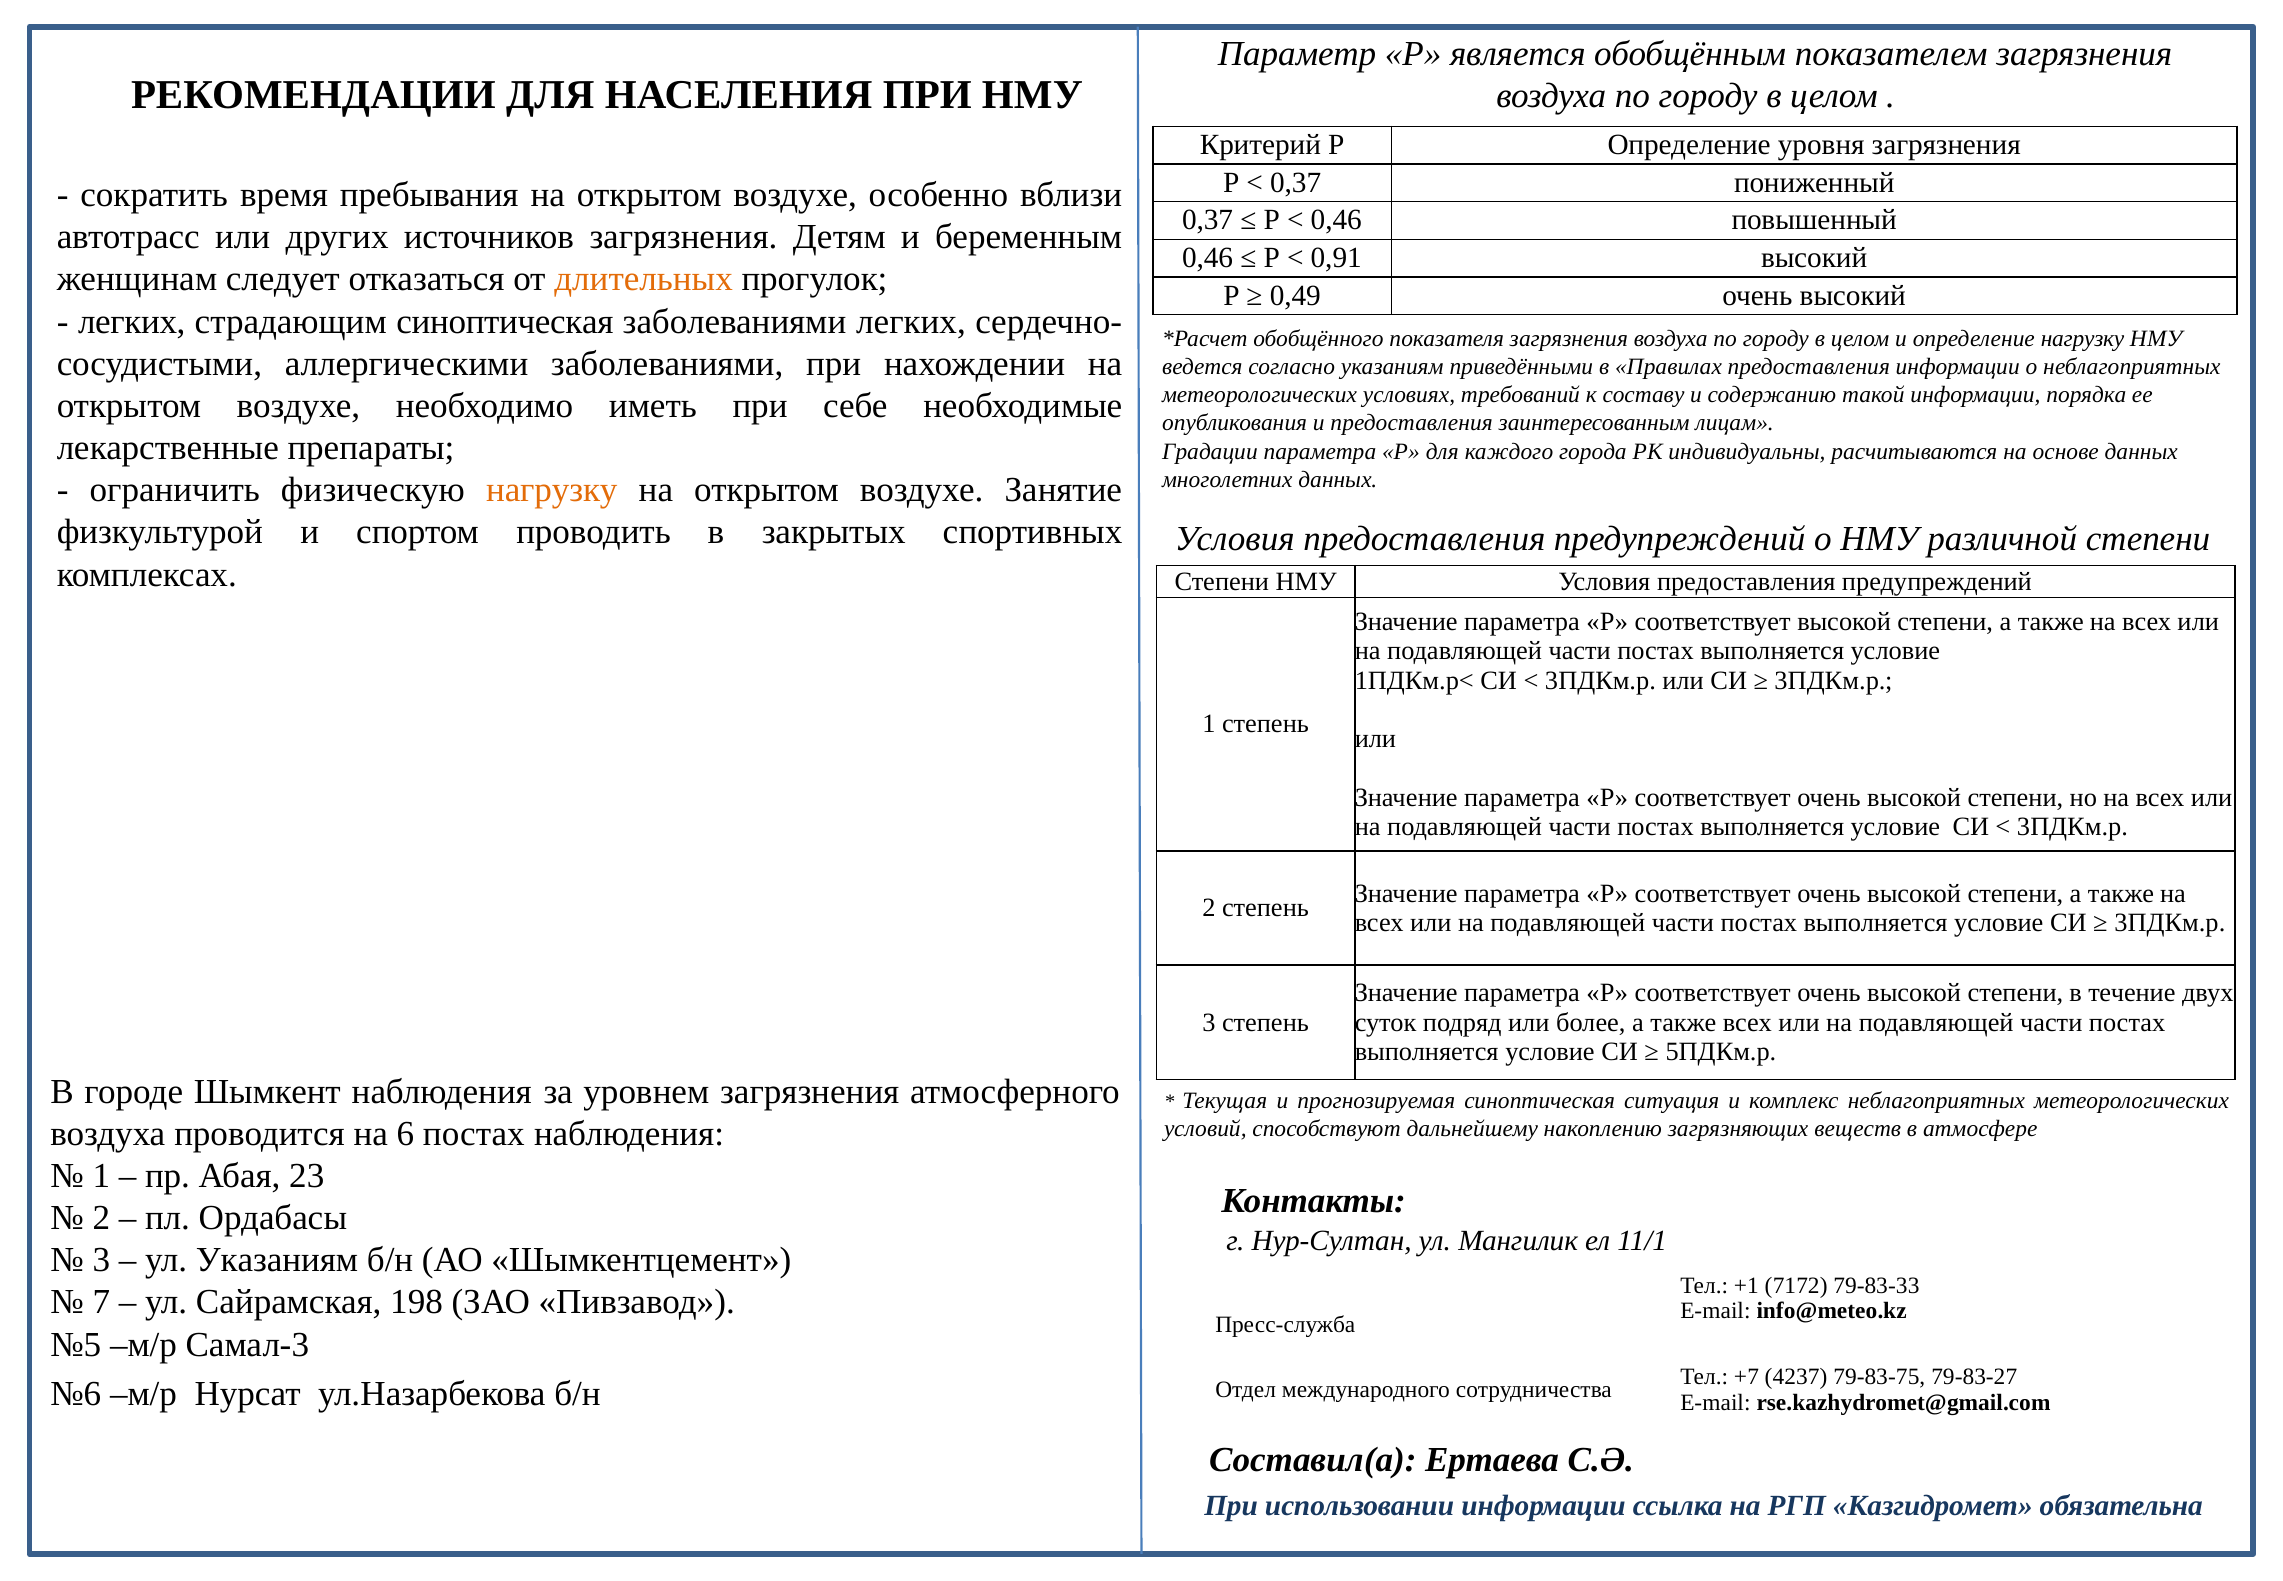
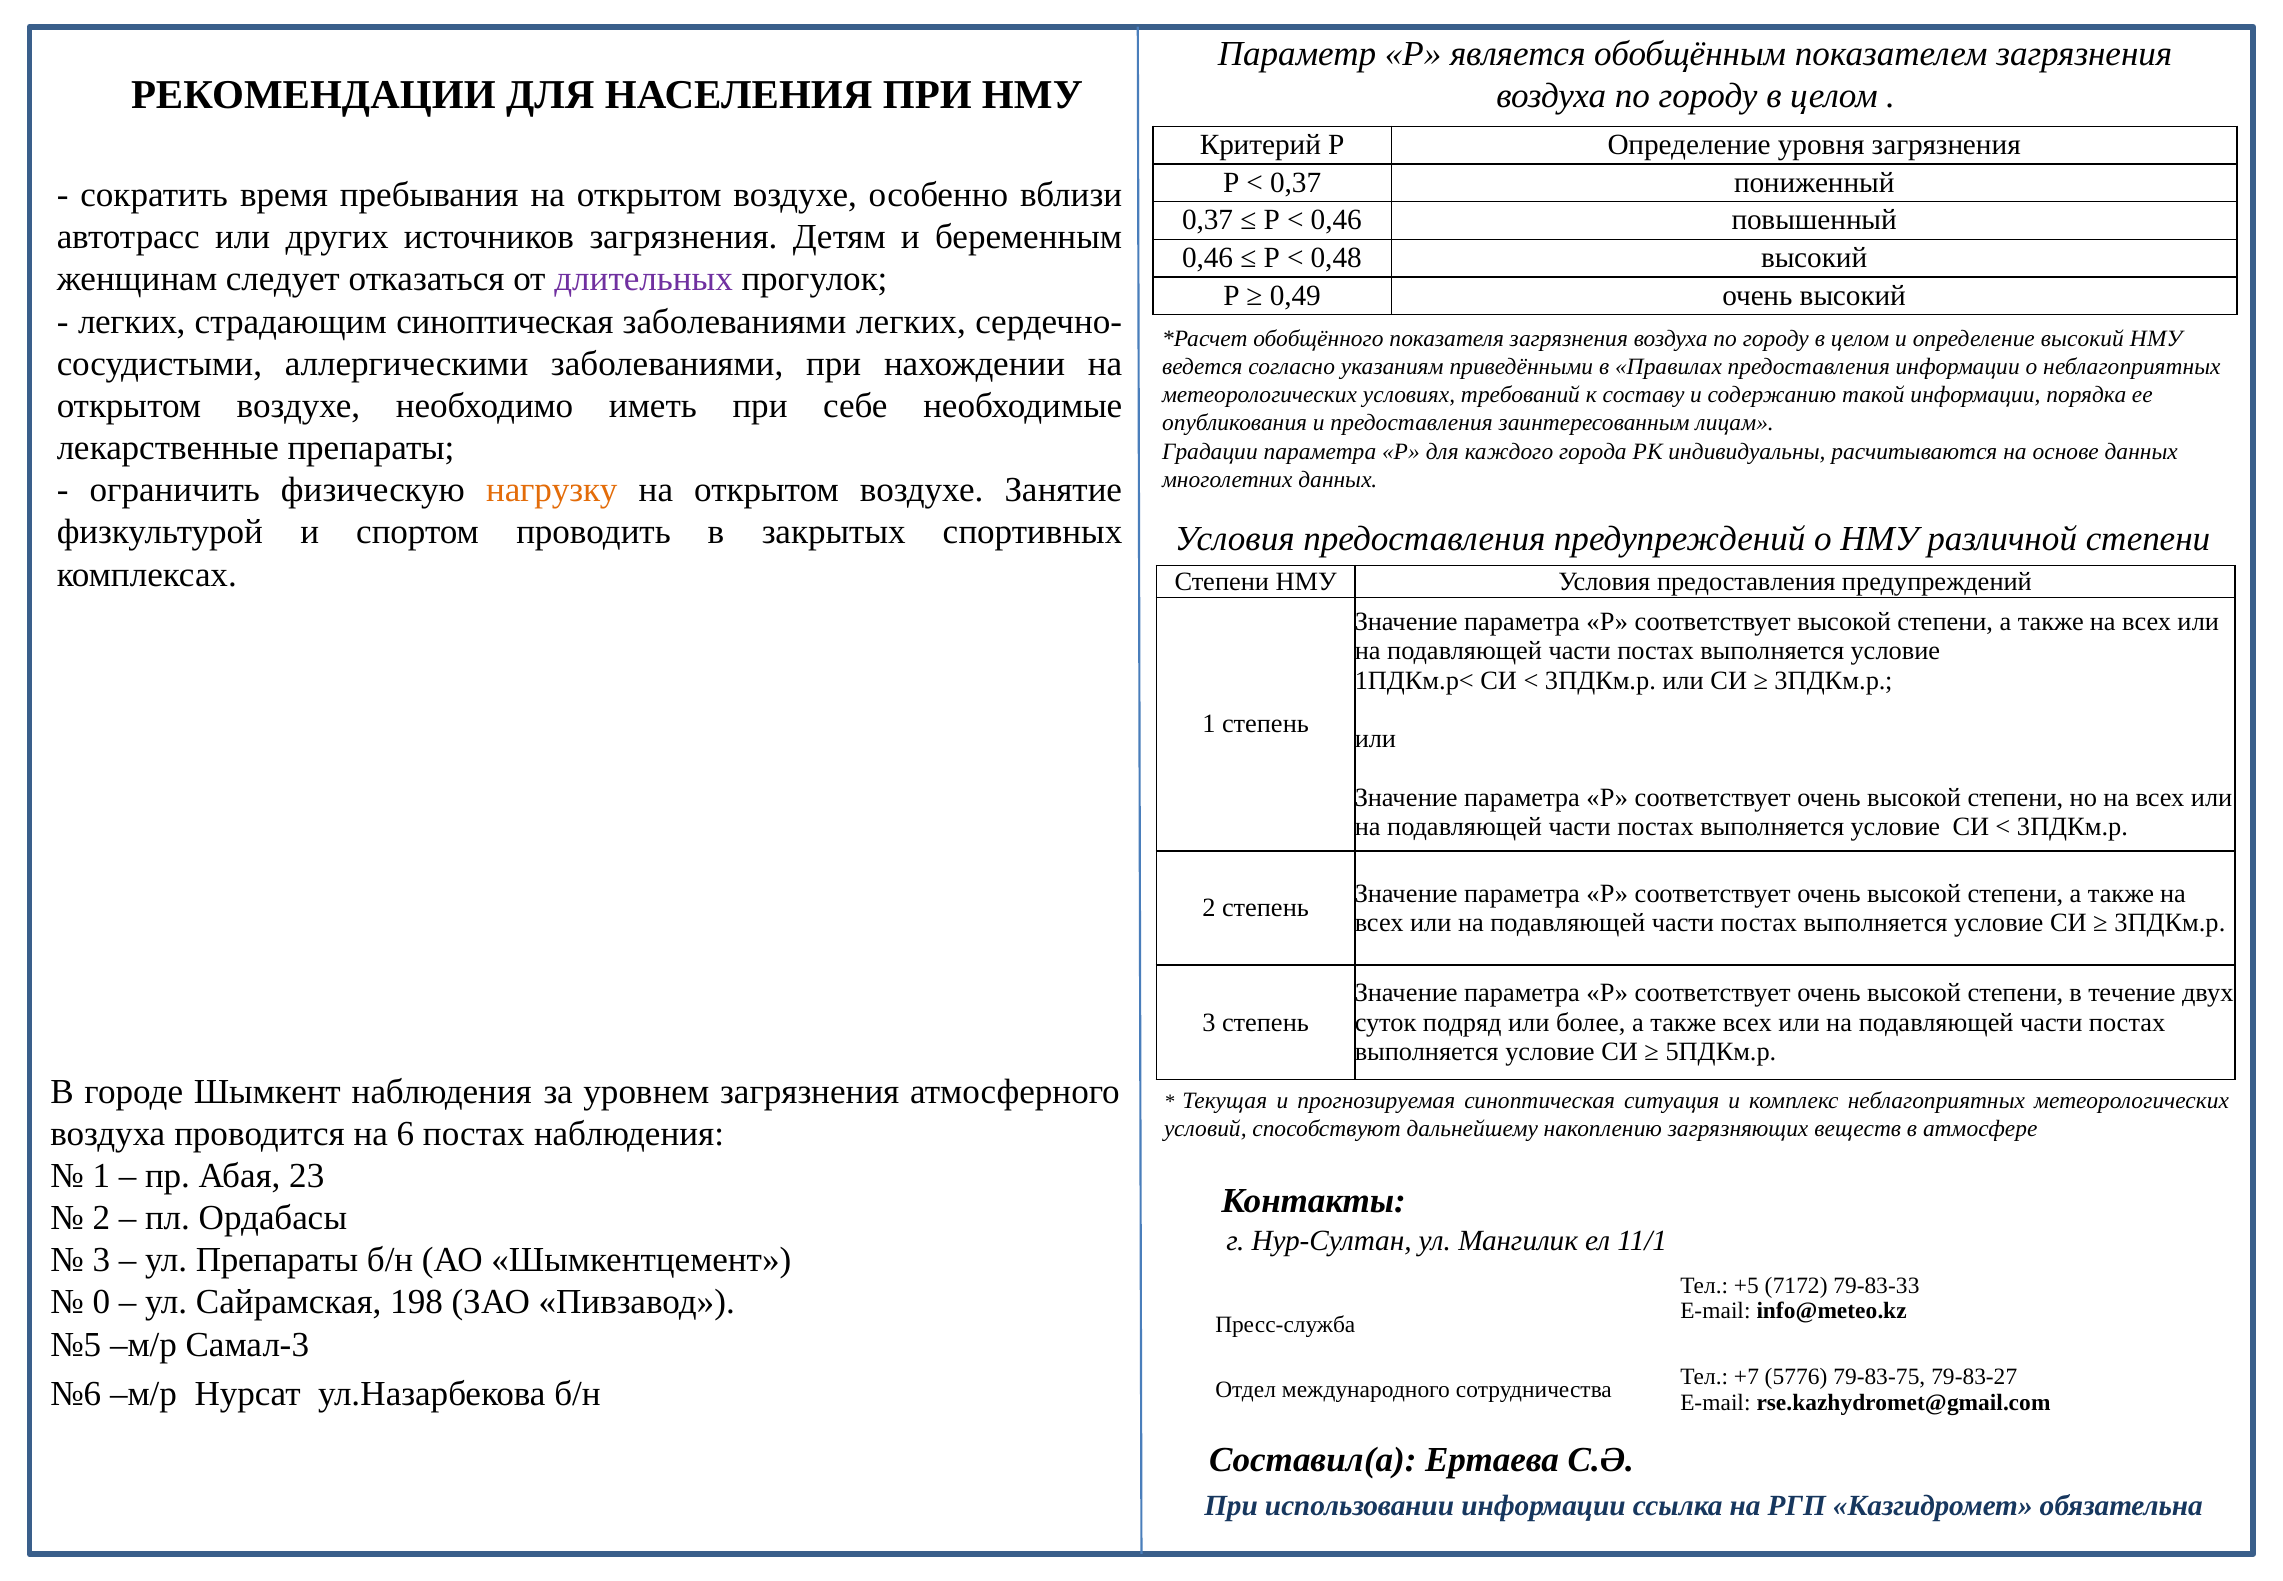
0,91: 0,91 -> 0,48 (1336, 258)
длительных colour: orange -> purple (644, 279)
определение нагрузку: нагрузку -> высокий (2082, 339)
ул Указаниям: Указаниям -> Препараты (277, 1260)
+1: +1 -> +5 (1746, 1285)
7: 7 -> 0 (101, 1302)
4237: 4237 -> 5776 (1796, 1376)
